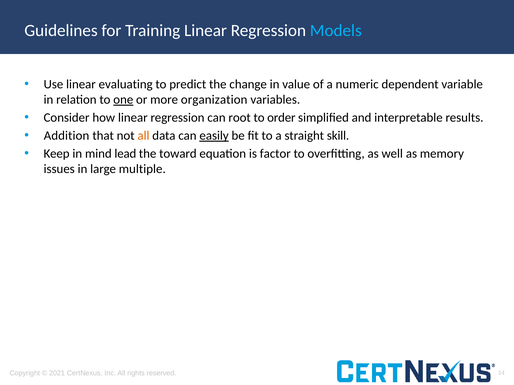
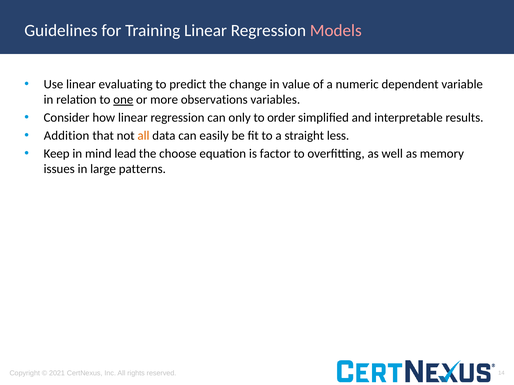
Models colour: light blue -> pink (336, 31)
organization: organization -> observations (214, 100)
root: root -> only (240, 118)
easily underline: present -> none (214, 136)
skill: skill -> less (338, 136)
toward: toward -> choose (178, 154)
multiple: multiple -> patterns (142, 169)
